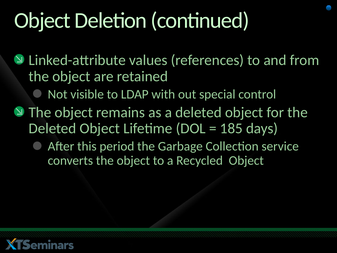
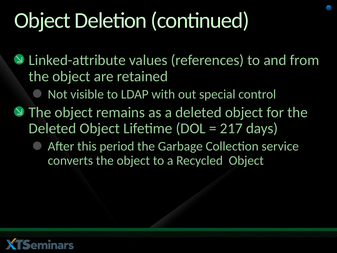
185: 185 -> 217 (231, 128)
